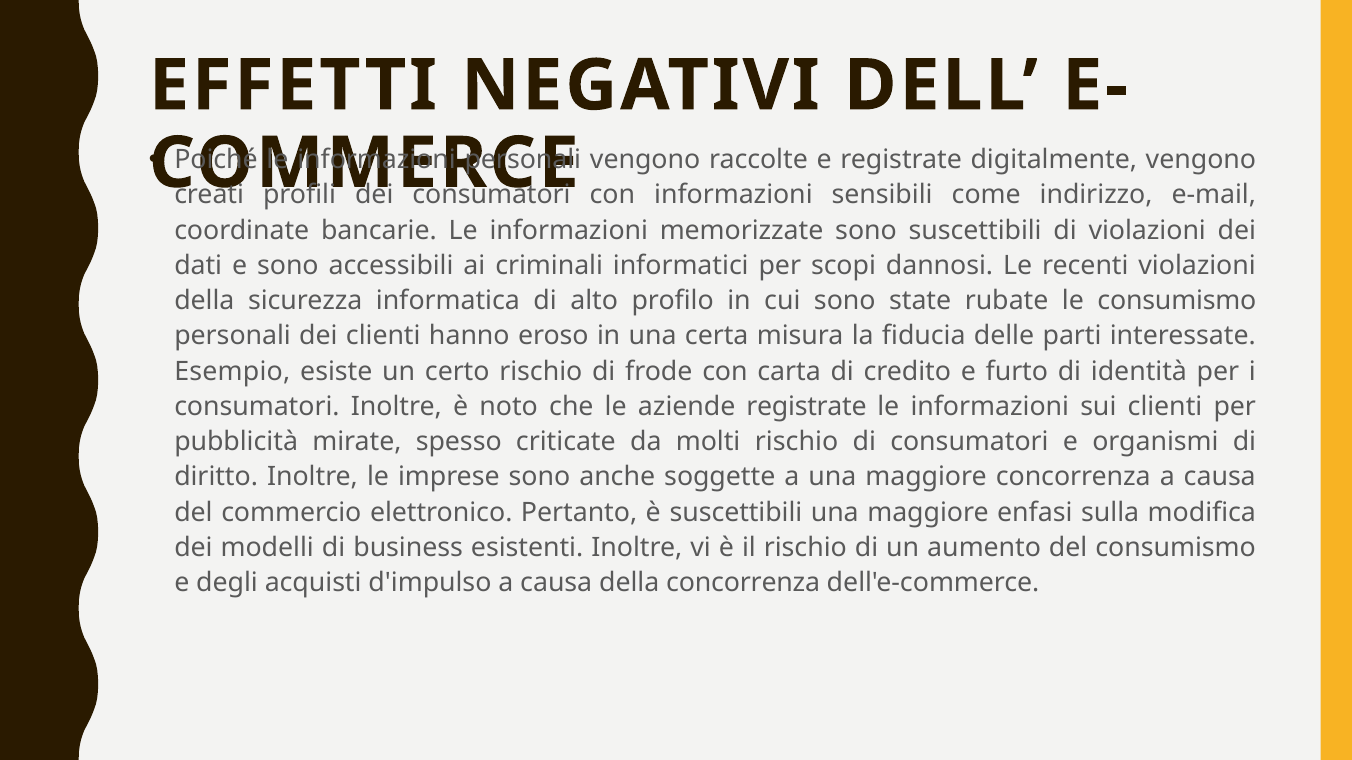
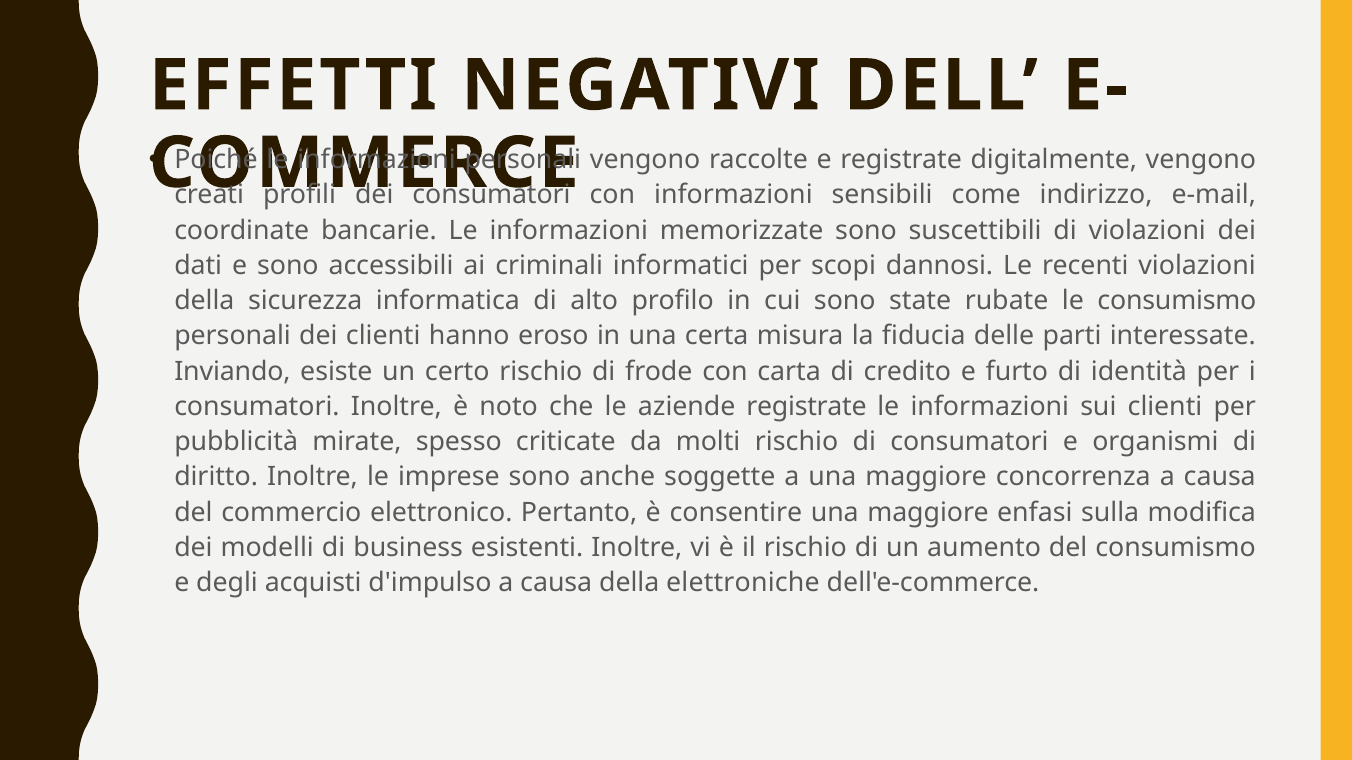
Esempio: Esempio -> Inviando (232, 372)
è suscettibili: suscettibili -> consentire (736, 513)
della concorrenza: concorrenza -> elettroniche (743, 583)
